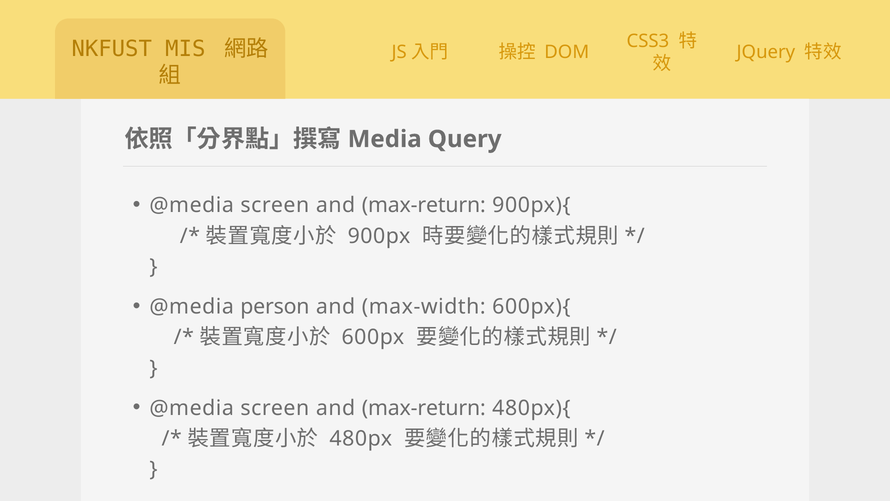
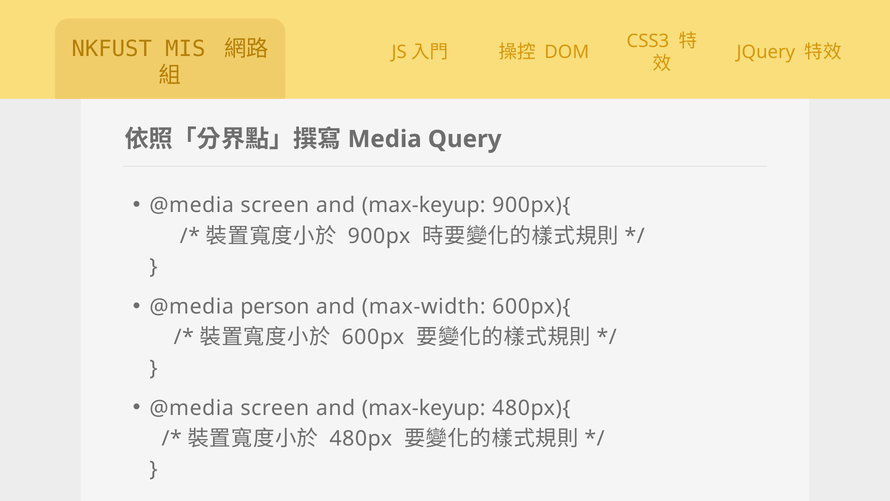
max-return: max-return -> max-keyup (424, 205)
max-return: max-return -> max-keyup (424, 408)
